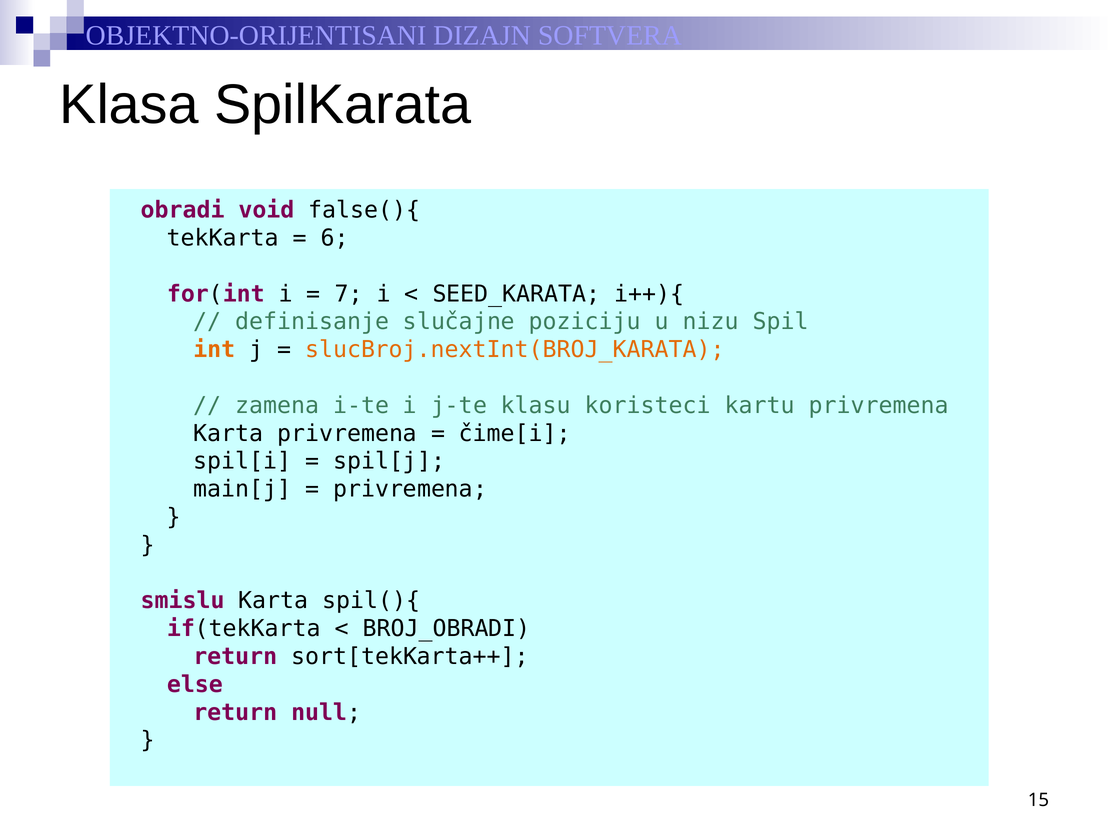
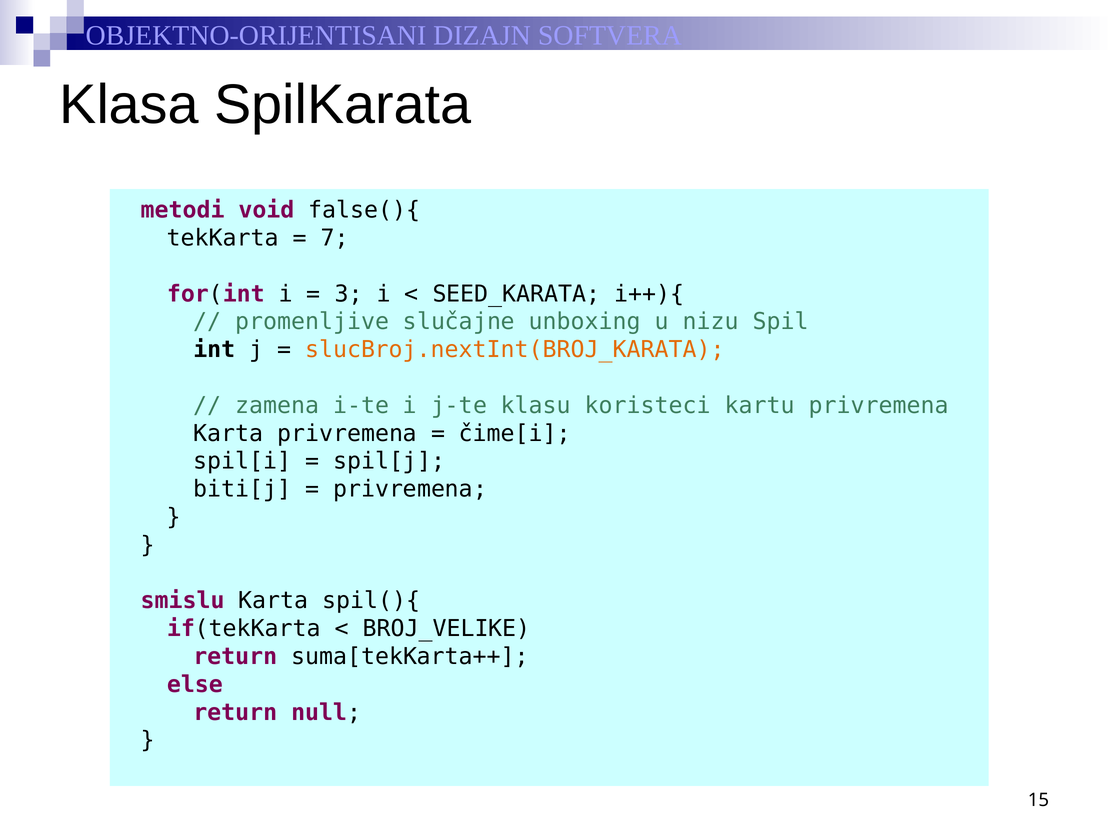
obradi: obradi -> metodi (183, 210)
6: 6 -> 7 (335, 238)
7: 7 -> 3 (349, 294)
definisanje: definisanje -> promenljive (312, 322)
poziciju: poziciju -> unboxing (585, 322)
int colour: orange -> black (214, 350)
main[j: main[j -> biti[j (242, 489)
BROJ_OBRADI: BROJ_OBRADI -> BROJ_VELIKE (447, 629)
sort[tekKarta++: sort[tekKarta++ -> suma[tekKarta++ (410, 657)
